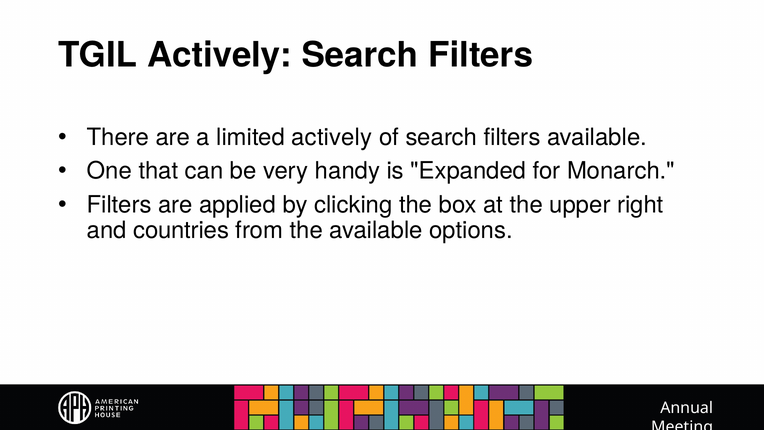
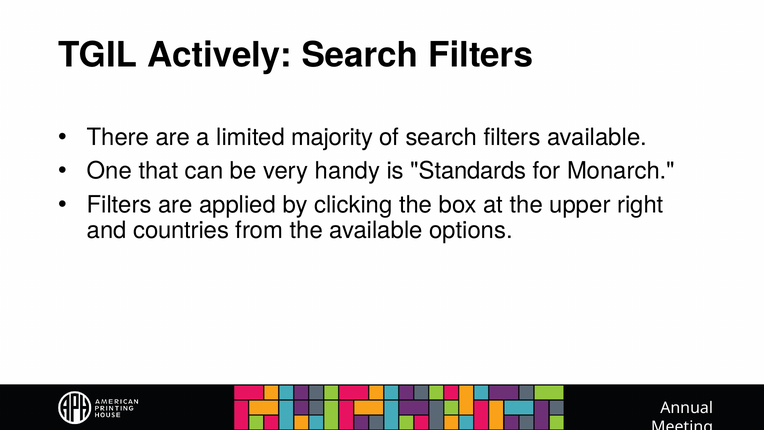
limited actively: actively -> majority (332, 137)
Expanded: Expanded -> Standards (468, 171)
